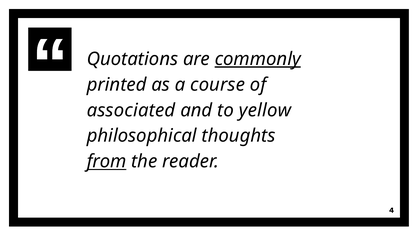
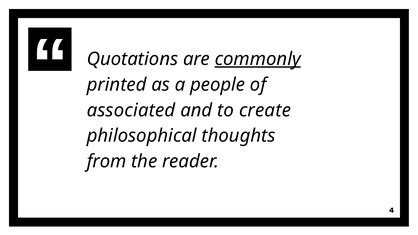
course: course -> people (218, 85)
yellow: yellow -> create (265, 110)
from underline: present -> none (107, 162)
